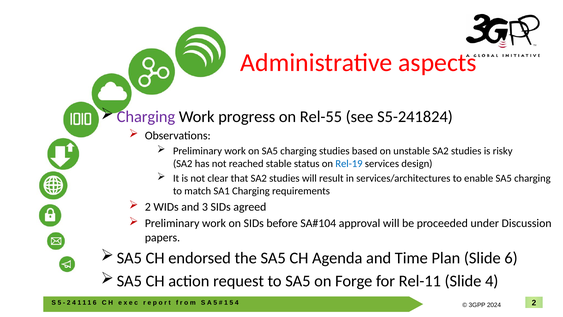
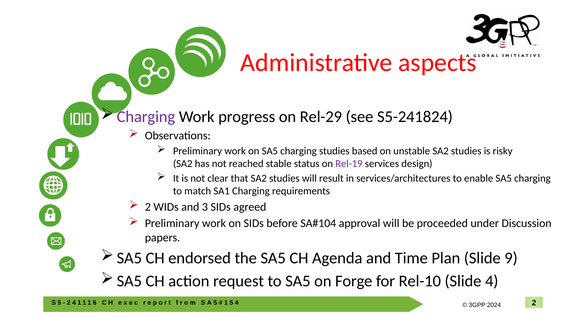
Rel-55: Rel-55 -> Rel-29 (321, 116)
Rel-19 colour: blue -> purple (349, 163)
Slide 6: 6 -> 9 (511, 258)
Rel-11: Rel-11 -> Rel-10 (420, 281)
